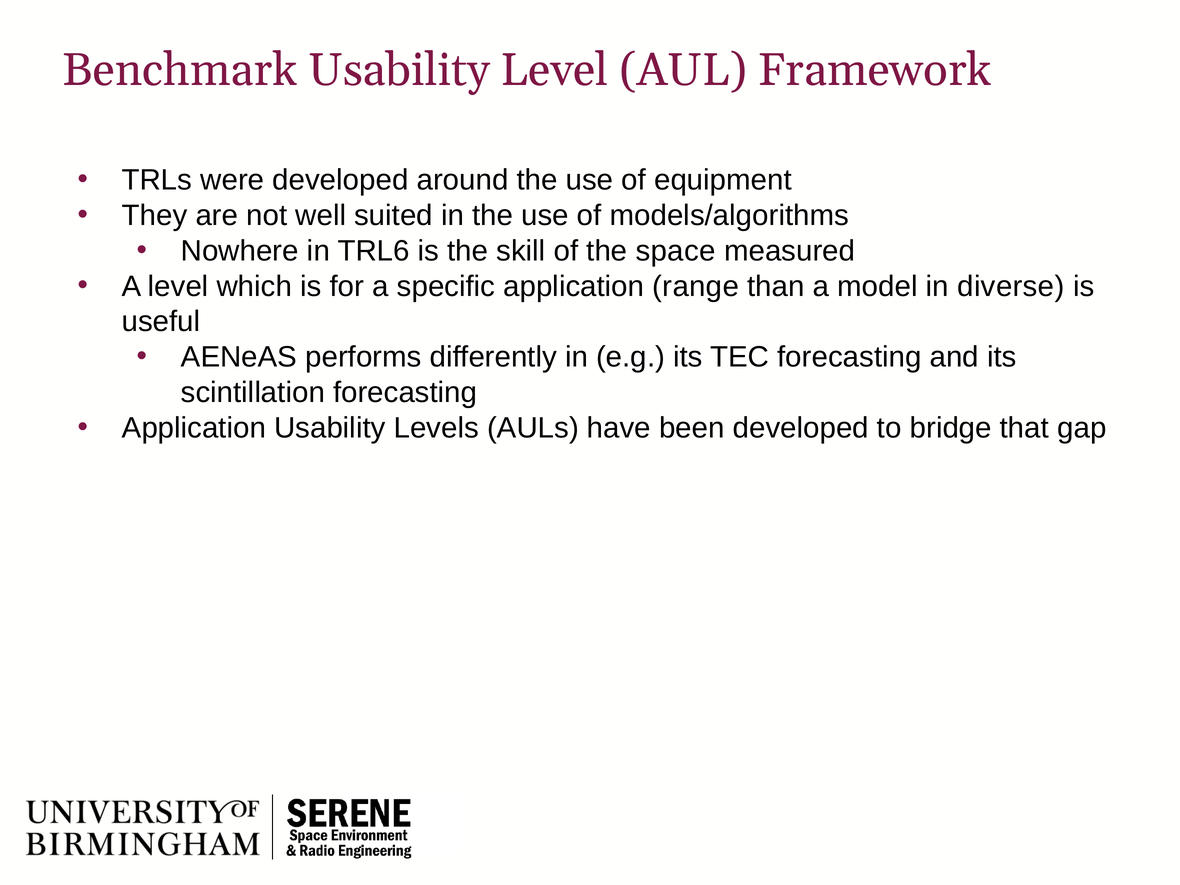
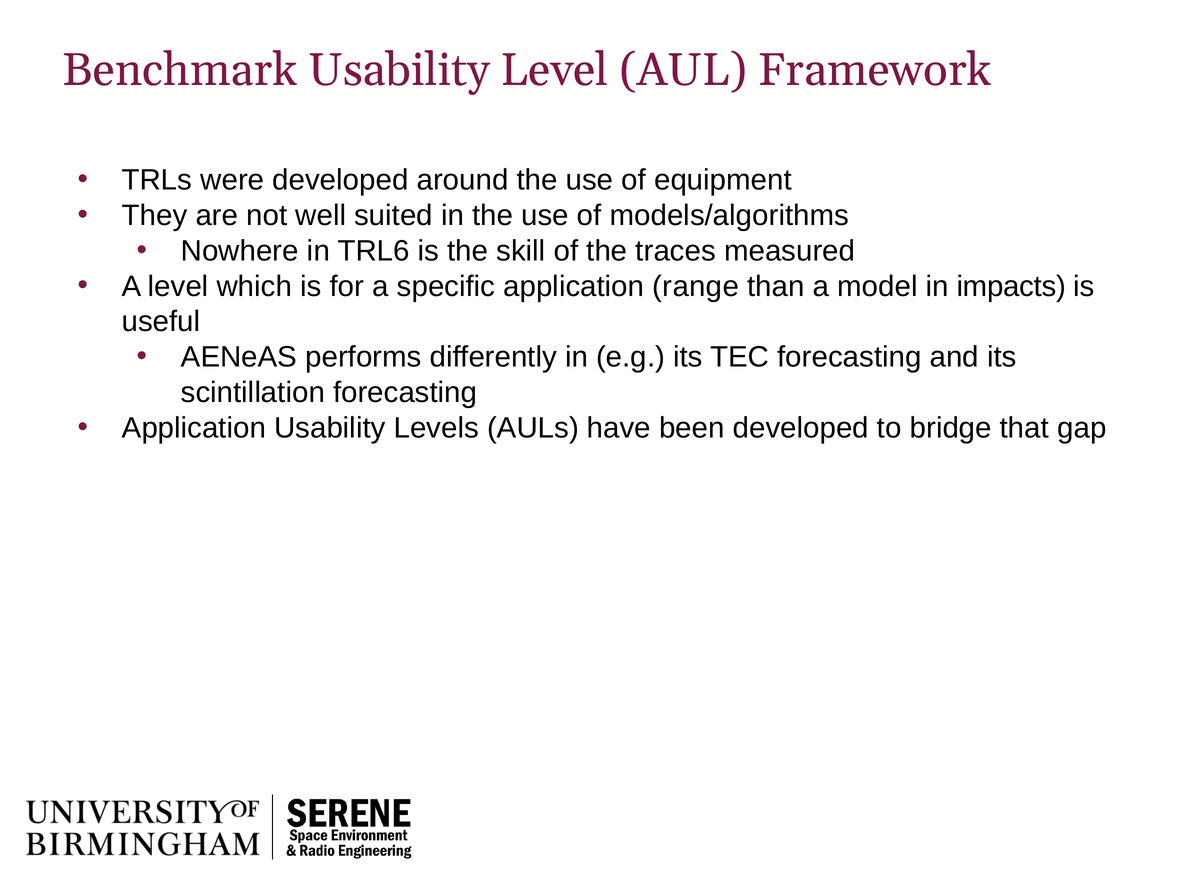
space: space -> traces (676, 251)
diverse: diverse -> impacts (1011, 286)
